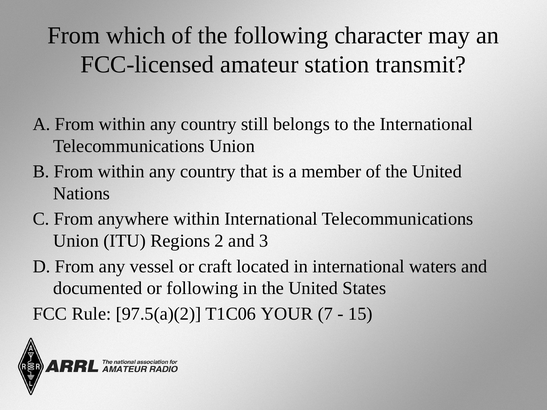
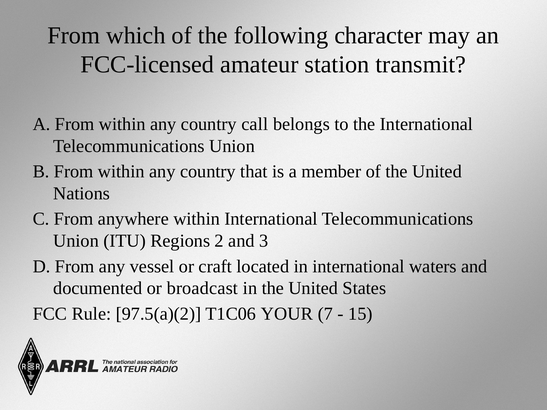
still: still -> call (255, 124)
or following: following -> broadcast (202, 288)
